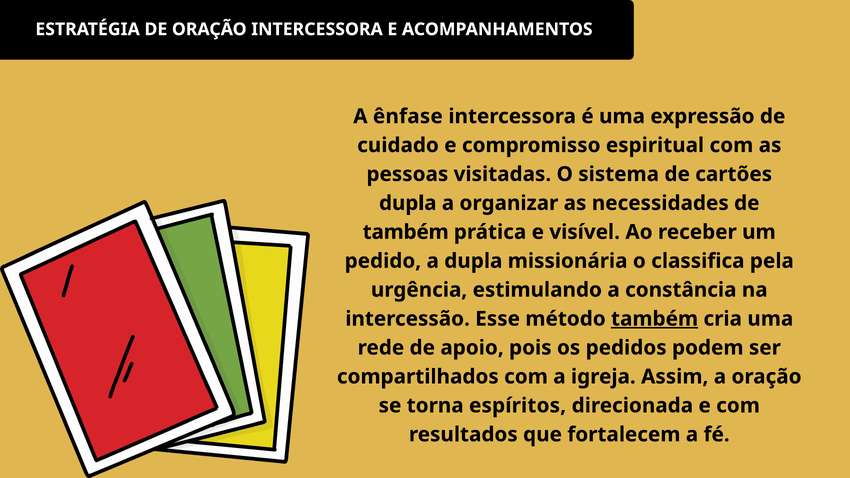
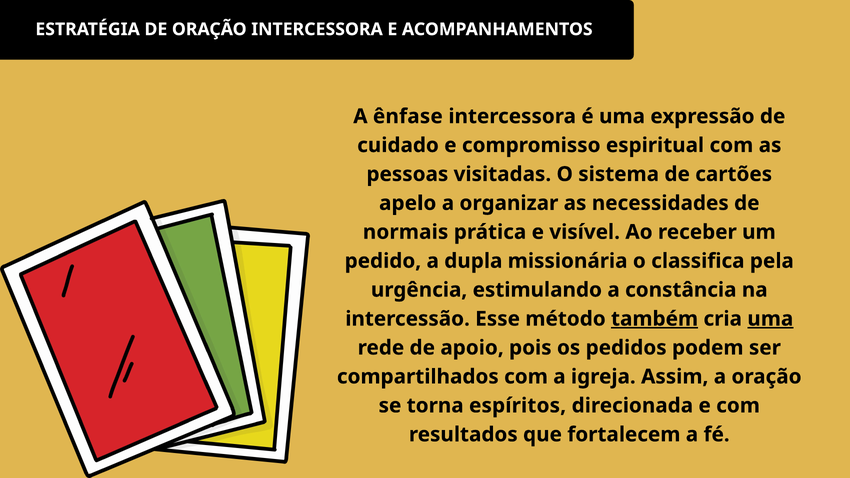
dupla: dupla -> apelo (408, 203)
também: também -> normais (406, 232)
uma underline: none -> present (770, 319)
